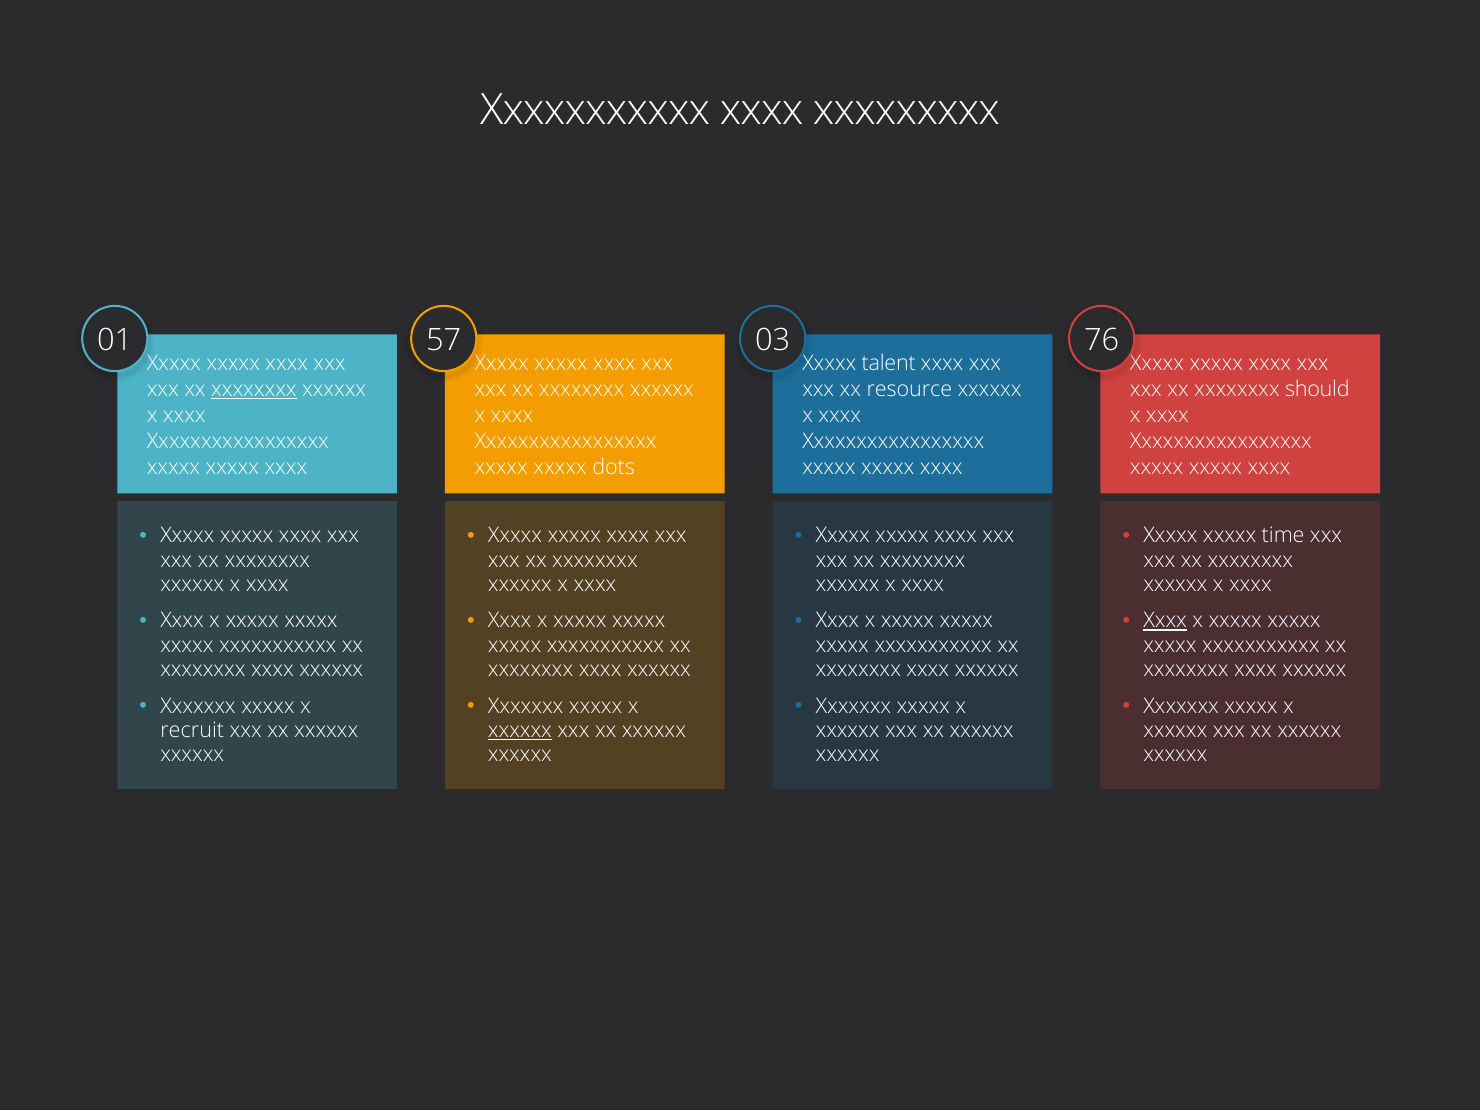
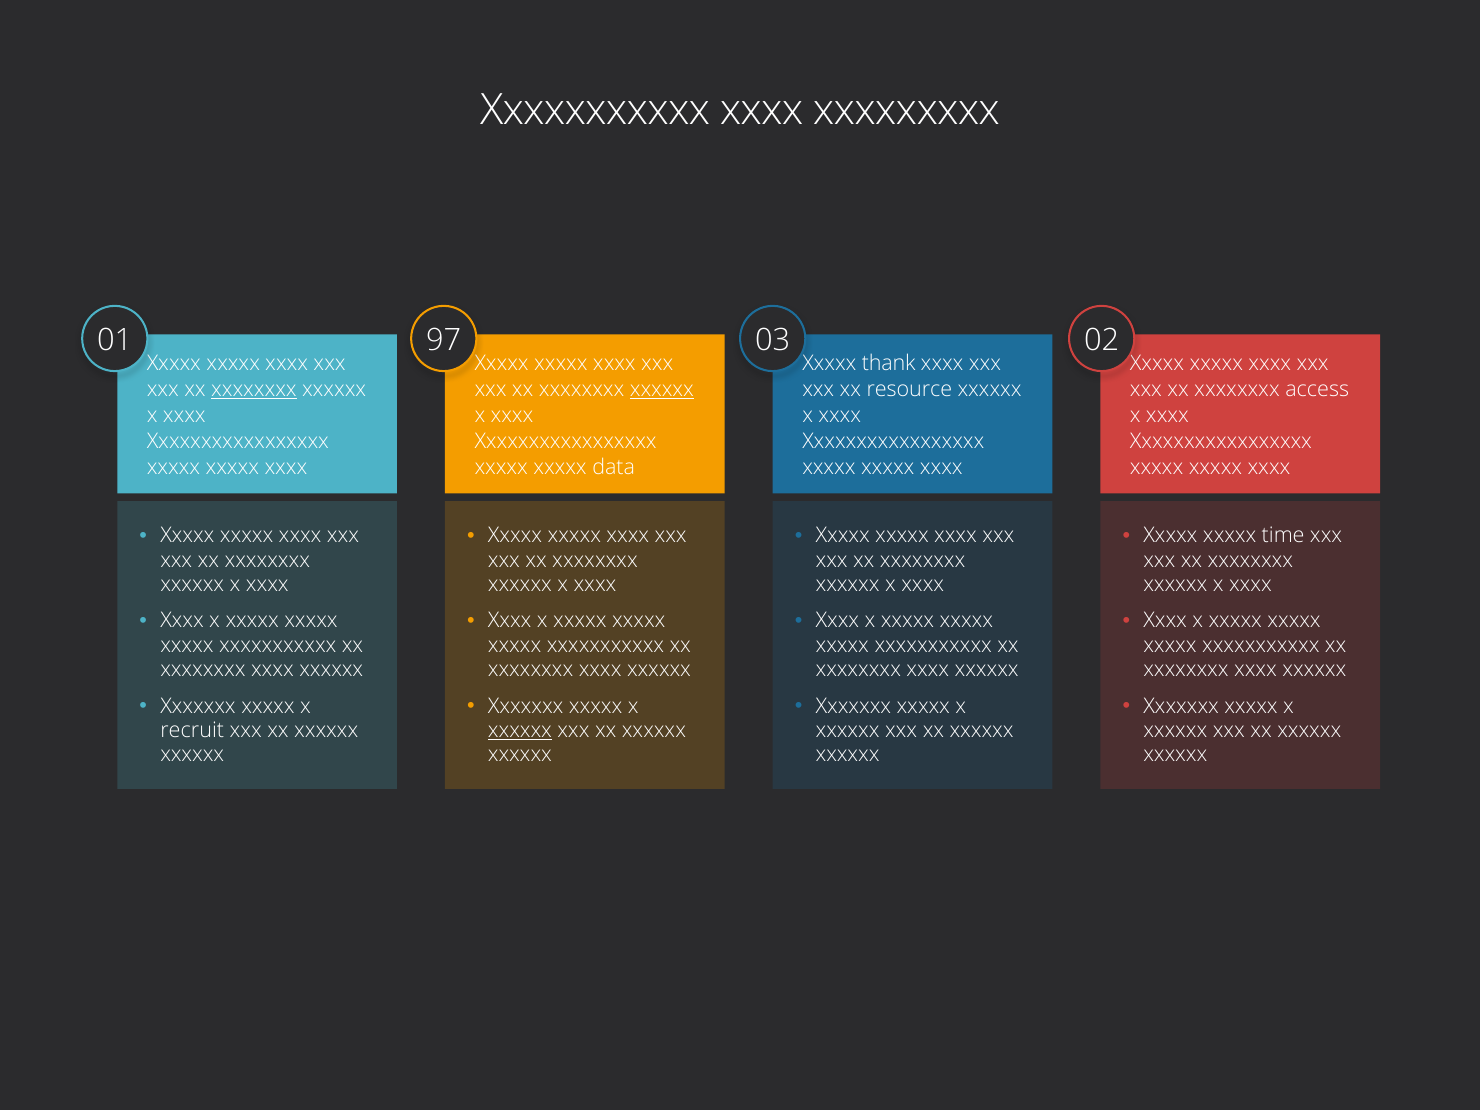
57: 57 -> 97 (444, 341)
76: 76 -> 02 (1102, 341)
talent: talent -> thank (889, 364)
xxxxxx underline: none -> present (662, 390)
should: should -> access (1317, 390)
dots: dots -> data (614, 467)
Xxxx underline: present -> none (1165, 621)
